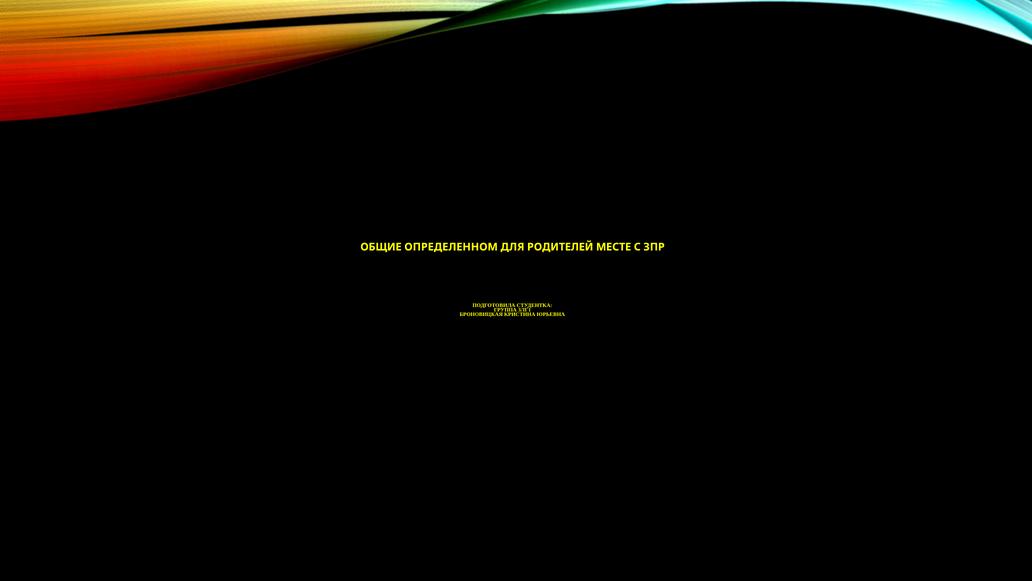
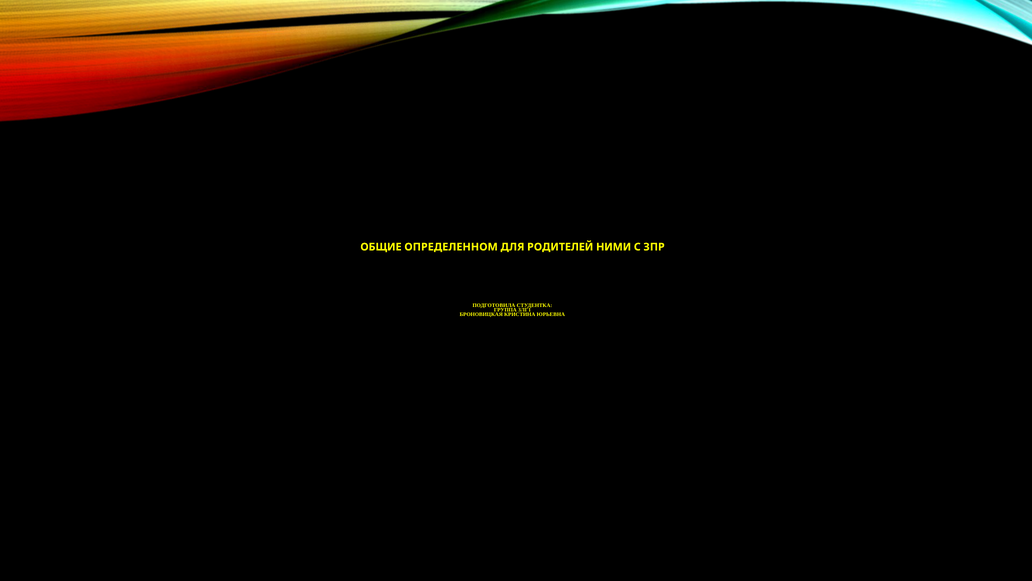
МЕСТЕ: МЕСТЕ -> НИМИ (614, 247)
